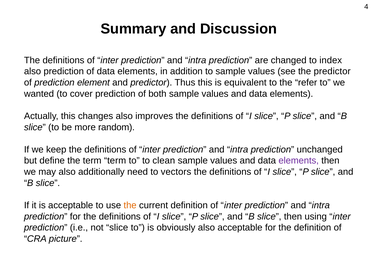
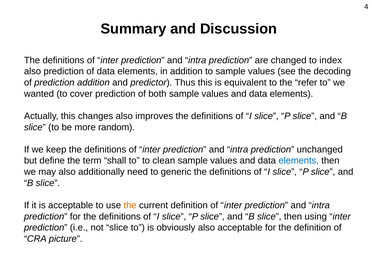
the predictor: predictor -> decoding (332, 71)
prediction element: element -> addition (93, 83)
term term: term -> shall (115, 161)
elements colour: purple -> blue (299, 161)
vectors: vectors -> generic (176, 172)
